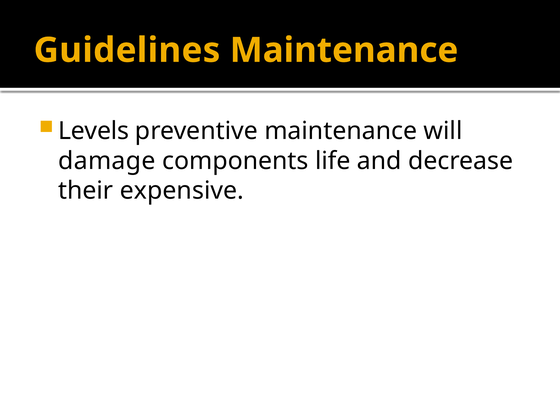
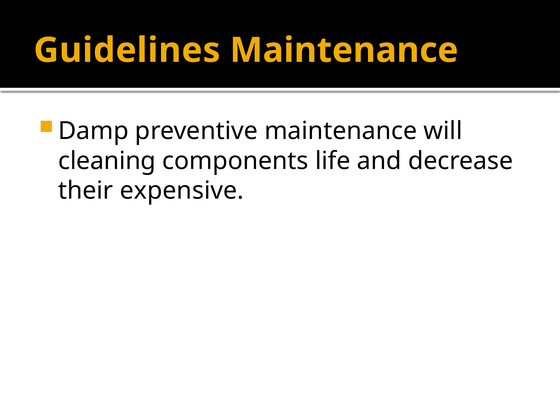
Levels: Levels -> Damp (93, 131)
damage: damage -> cleaning (107, 161)
